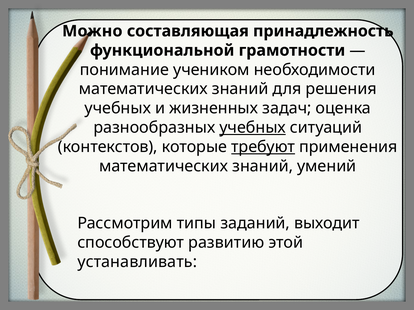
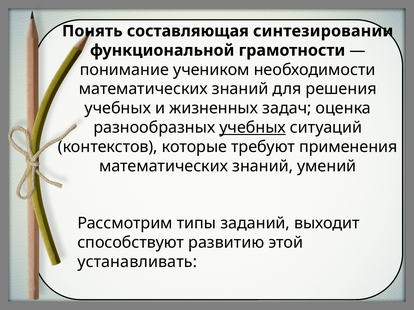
Можно: Можно -> Понять (92, 31)
принадлежность: принадлежность -> синтезировании (323, 31)
требуют underline: present -> none (263, 147)
